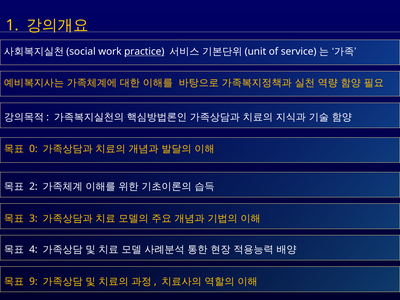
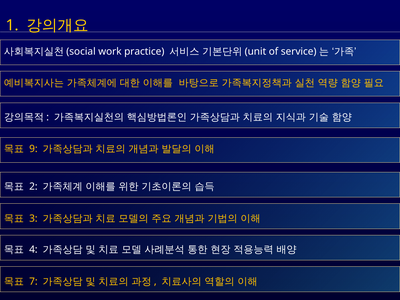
practice underline: present -> none (144, 52)
0: 0 -> 9 (33, 149)
9: 9 -> 7 (33, 281)
